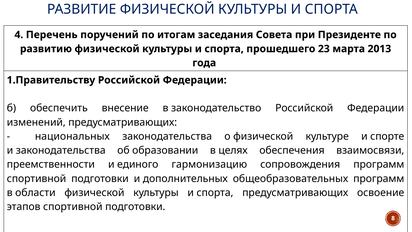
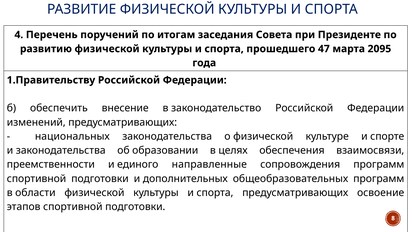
23: 23 -> 47 (324, 49)
2013: 2013 -> 2095 (379, 49)
гармонизацию: гармонизацию -> направленные (209, 164)
